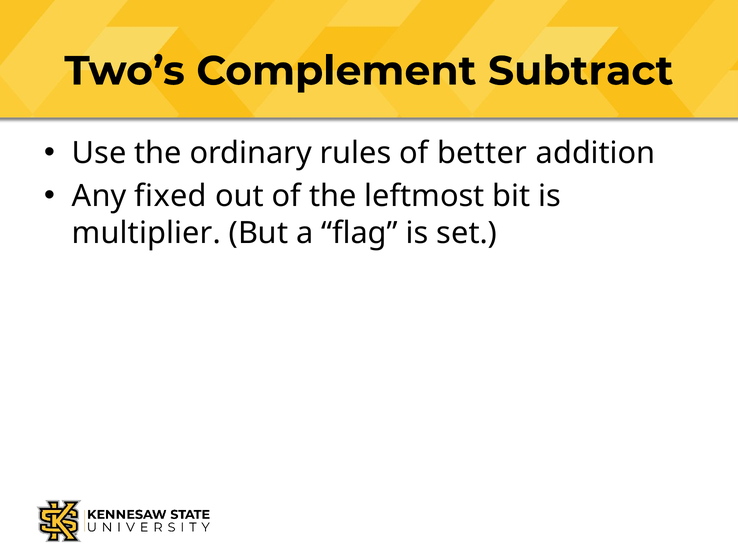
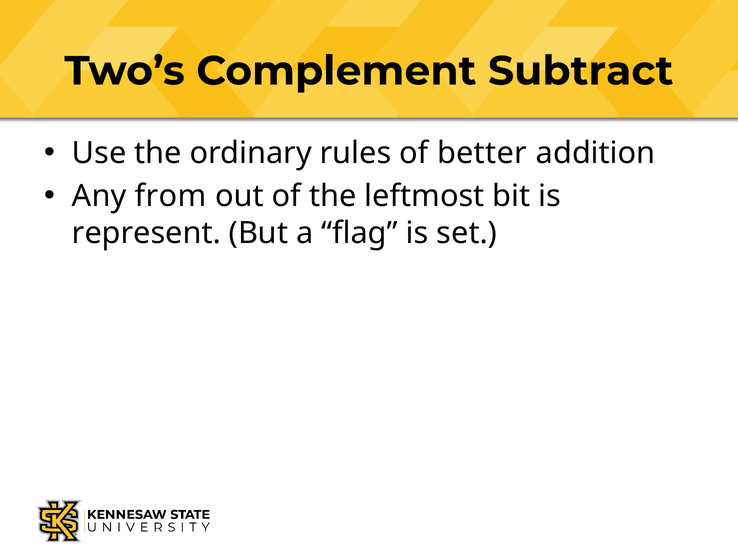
fixed: fixed -> from (171, 196)
multiplier: multiplier -> represent (146, 233)
